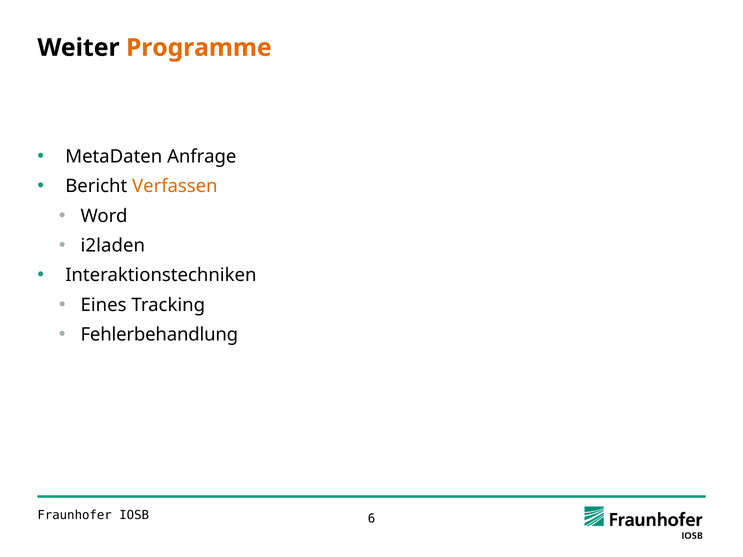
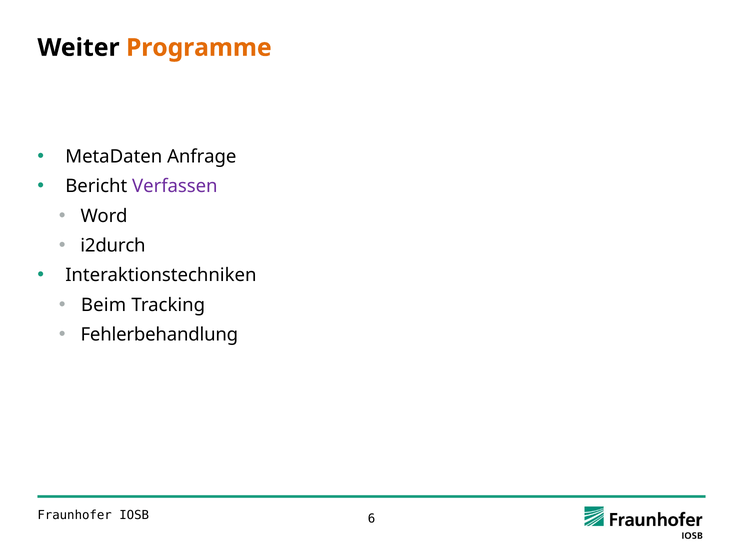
Verfassen colour: orange -> purple (175, 186)
i2laden: i2laden -> i2durch (113, 246)
Eines: Eines -> Beim (104, 305)
